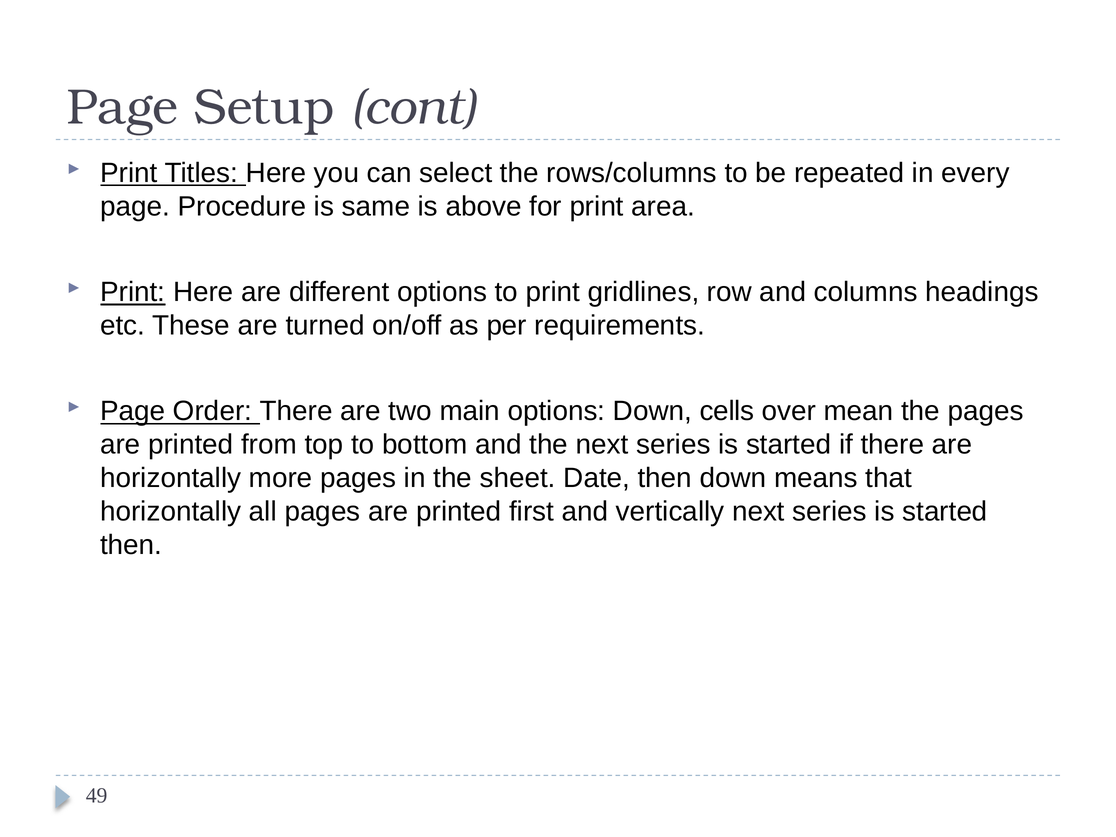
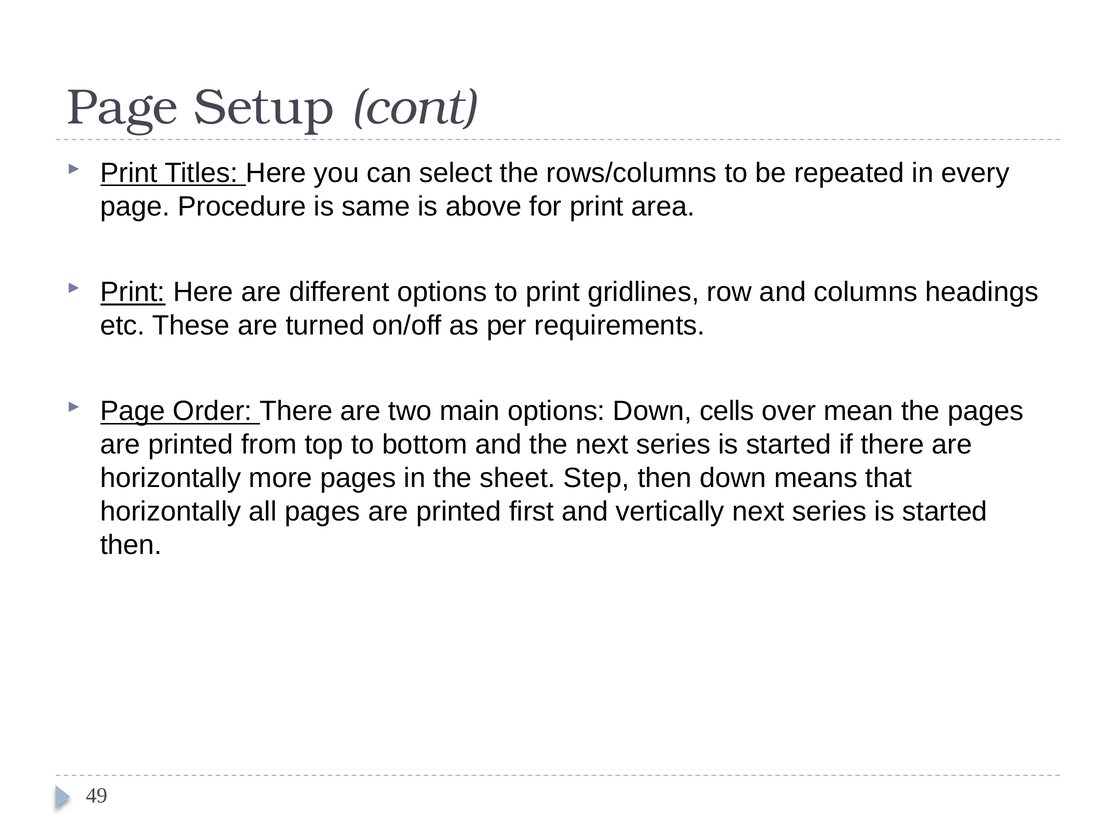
Date: Date -> Step (597, 478)
